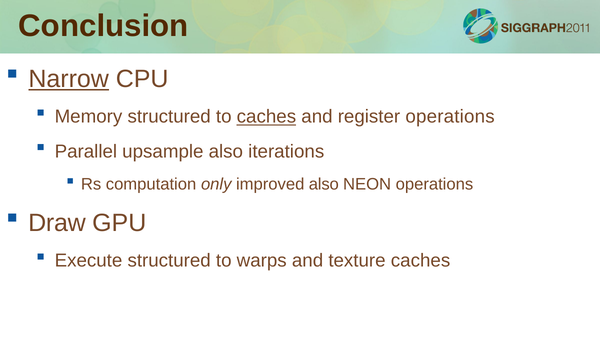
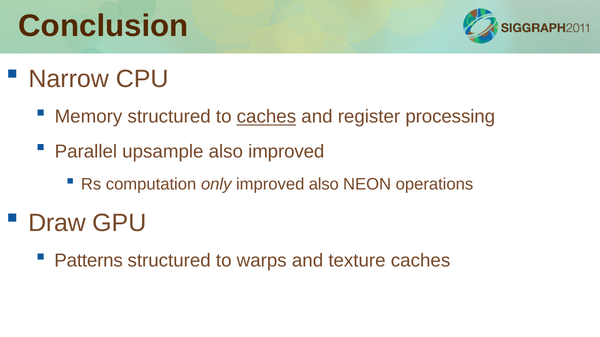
Narrow underline: present -> none (69, 79)
register operations: operations -> processing (450, 117)
also iterations: iterations -> improved (286, 152)
Execute: Execute -> Patterns (89, 261)
